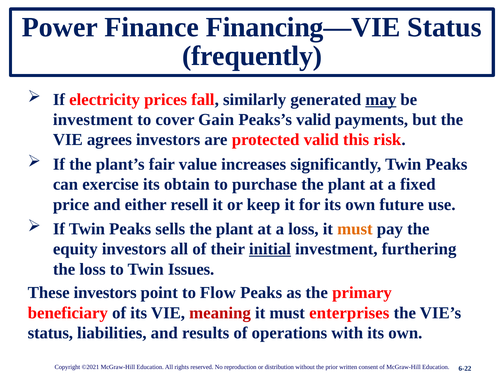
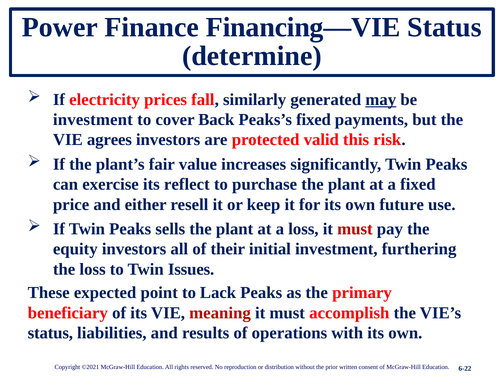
frequently: frequently -> determine (252, 56)
Gain: Gain -> Back (216, 120)
Peaks’s valid: valid -> fixed (313, 120)
obtain: obtain -> reflect (187, 184)
must colour: orange -> red (355, 229)
initial underline: present -> none (270, 249)
These investors: investors -> expected (105, 293)
Flow: Flow -> Lack (218, 293)
enterprises: enterprises -> accomplish (349, 313)
